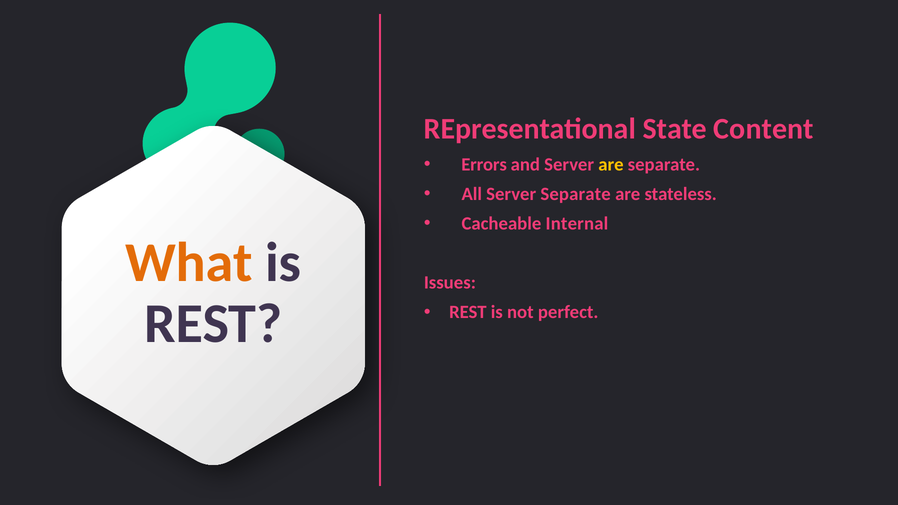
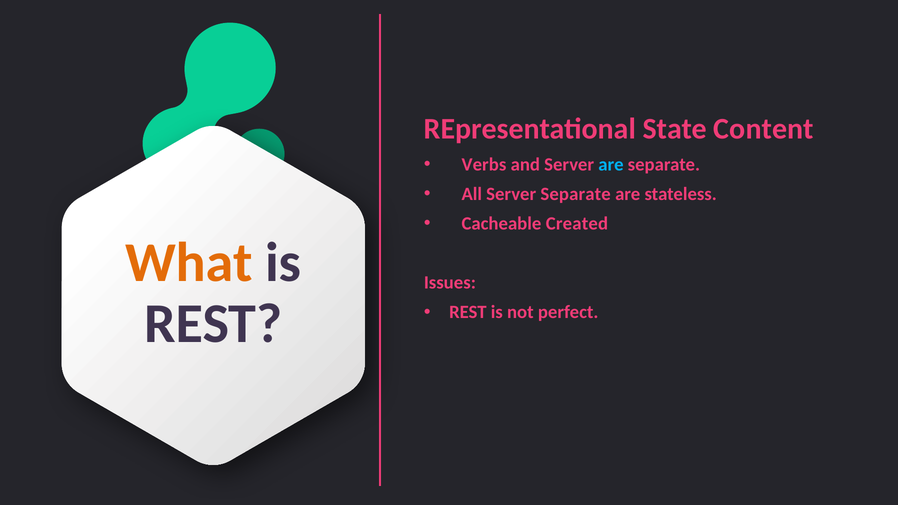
Errors: Errors -> Verbs (484, 164)
are colour: yellow -> light blue (611, 164)
Internal: Internal -> Created (577, 224)
